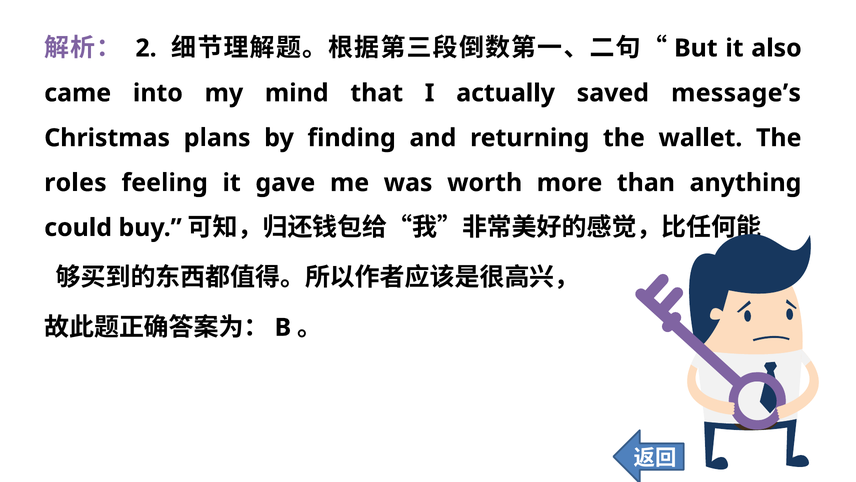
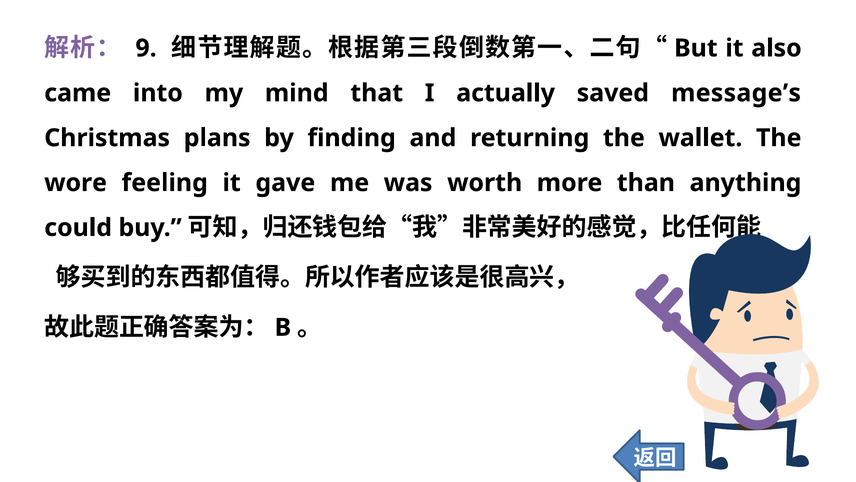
2: 2 -> 9 (146, 48)
roles: roles -> wore (76, 183)
